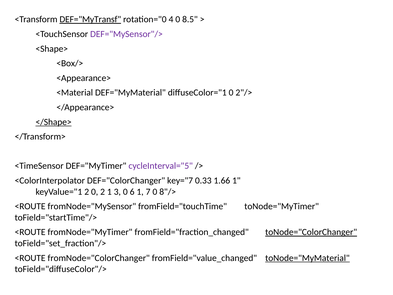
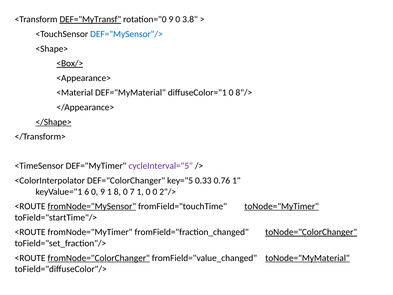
rotation="0 4: 4 -> 9 (171, 19)
8.5: 8.5 -> 3.8 (190, 19)
DEF="MySensor"/> colour: purple -> blue (126, 34)
<Box/> underline: none -> present (70, 63)
2"/>: 2"/> -> 8"/> (244, 93)
key="7: key="7 -> key="5 (180, 180)
1.66: 1.66 -> 0.76 (222, 180)
keyValue="1 2: 2 -> 6 (87, 192)
0 2: 2 -> 9 (103, 192)
3: 3 -> 8 (117, 192)
6: 6 -> 7 (132, 192)
1 7: 7 -> 0 (148, 192)
8"/>: 8"/> -> 2"/> (168, 192)
fromNode="MySensor underline: none -> present (92, 206)
toNode="MyTimer underline: none -> present (282, 206)
fromNode="ColorChanger underline: none -> present (99, 258)
